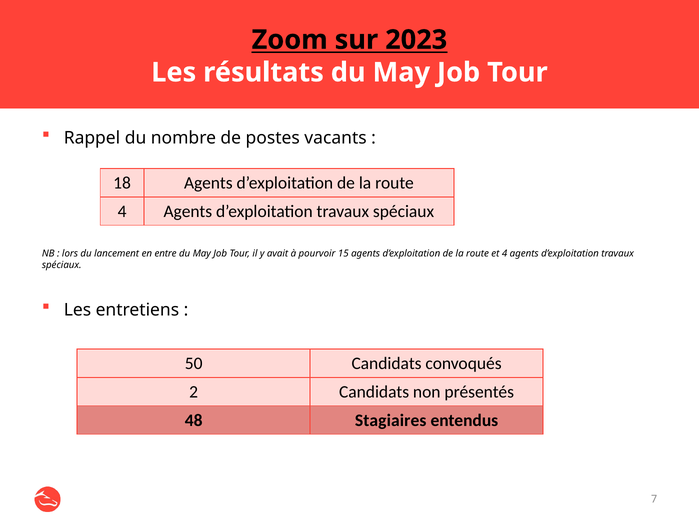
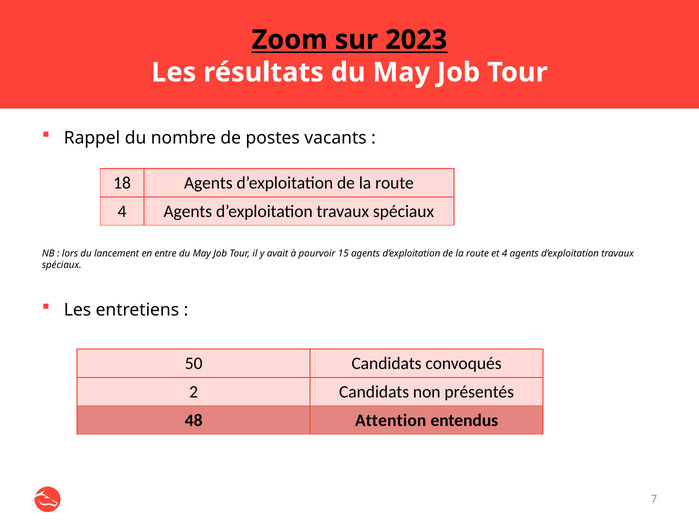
Stagiaires: Stagiaires -> Attention (391, 420)
